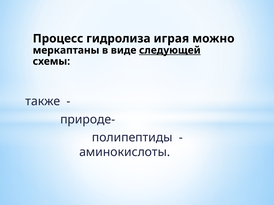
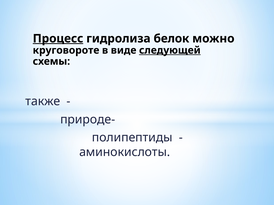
Процесс underline: none -> present (58, 39)
играя: играя -> белок (171, 39)
меркаптаны: меркаптаны -> круговороте (66, 50)
